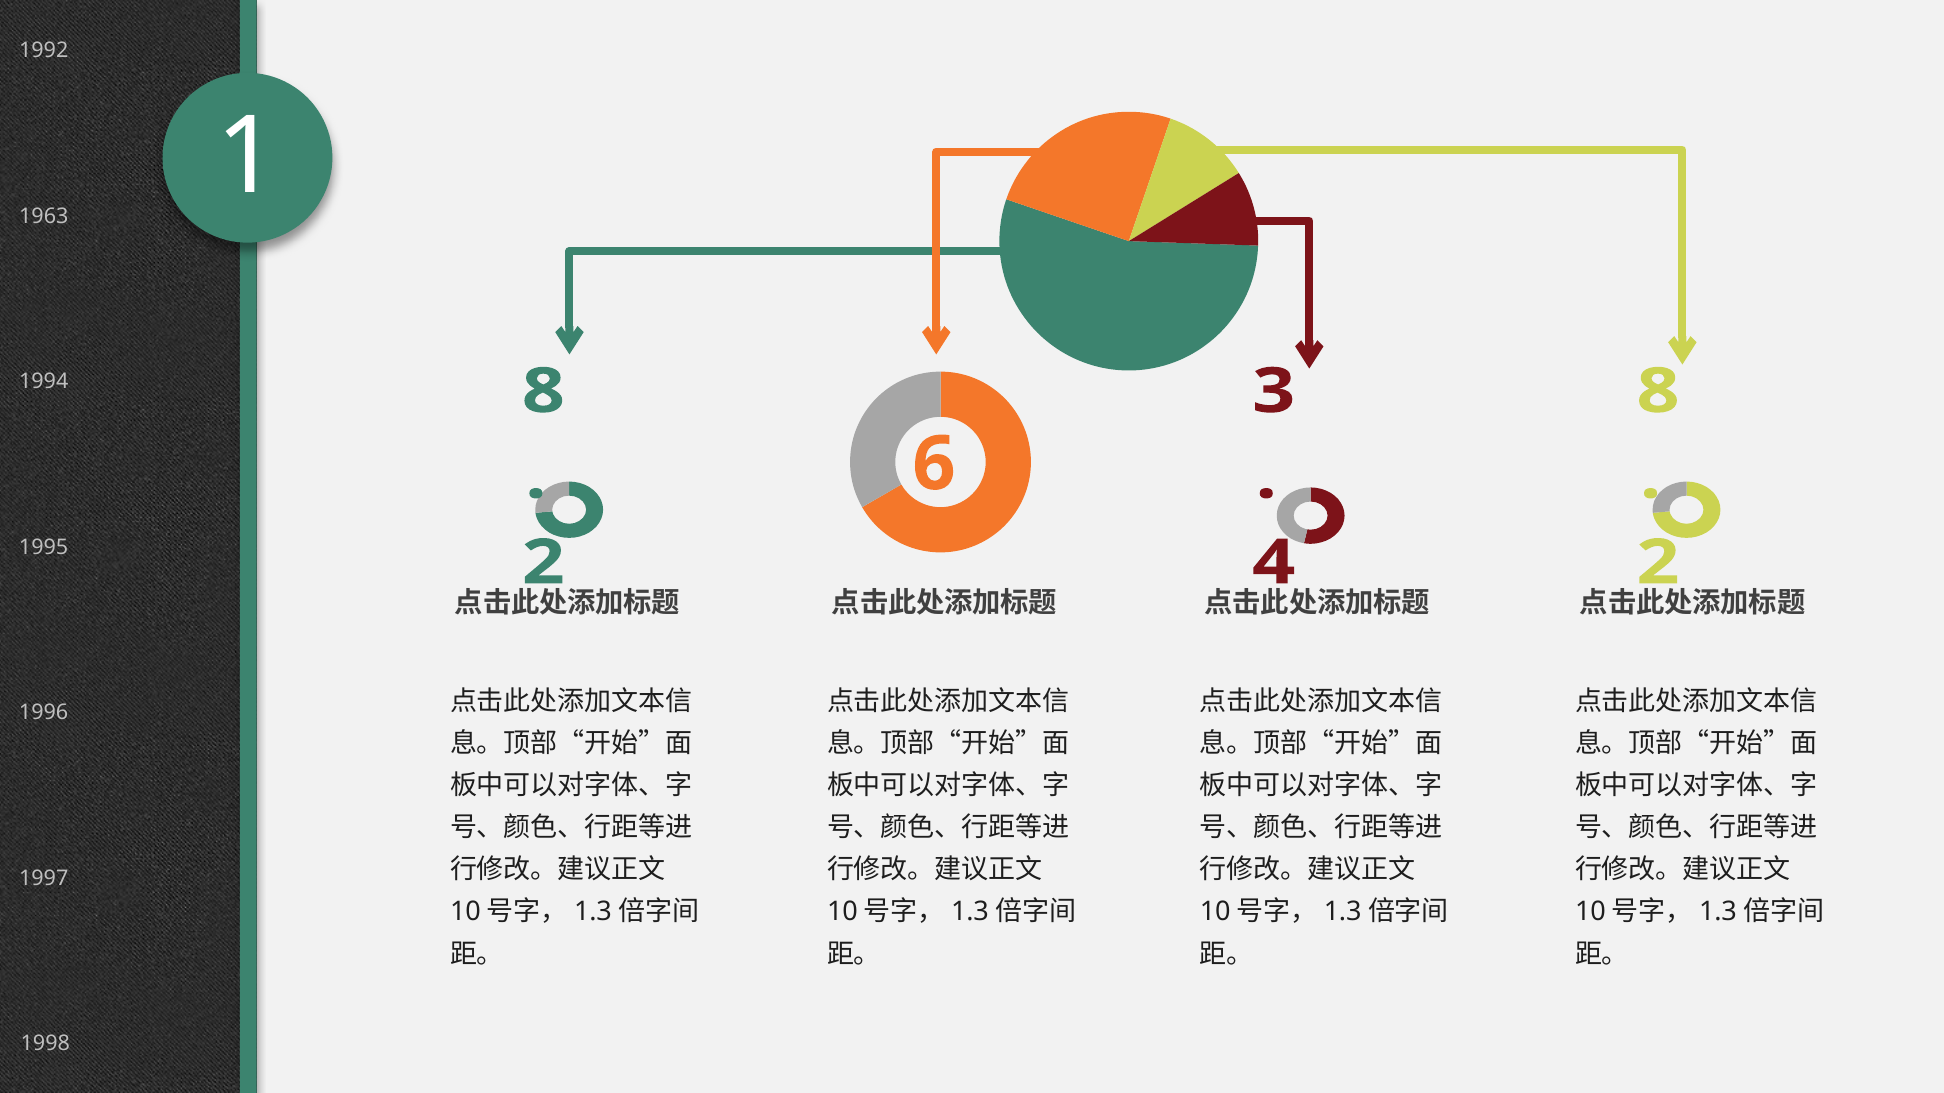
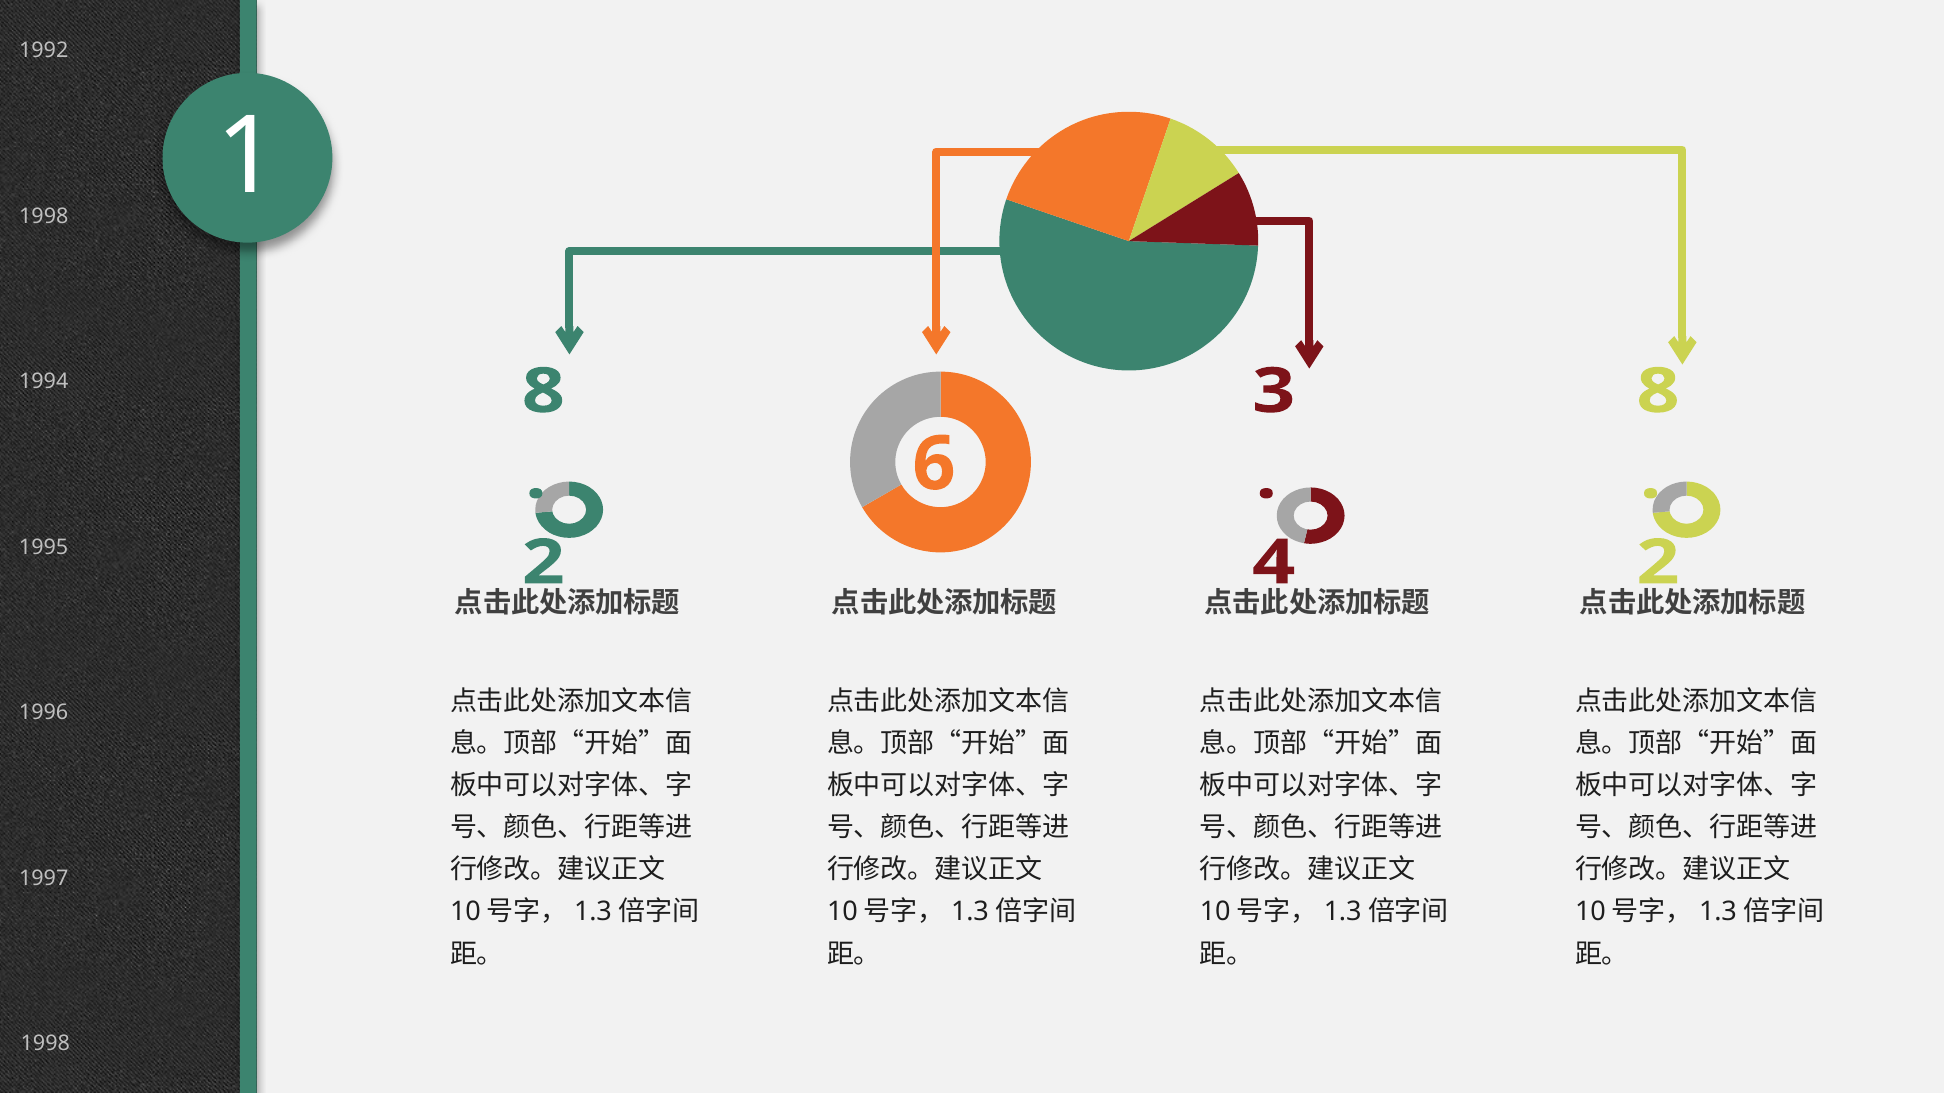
1963: 1963 -> 1998 (44, 216)
